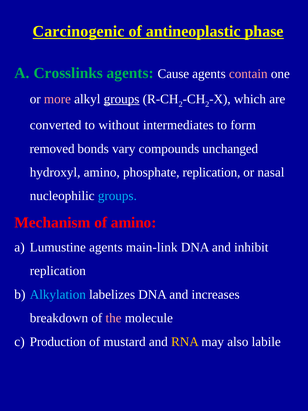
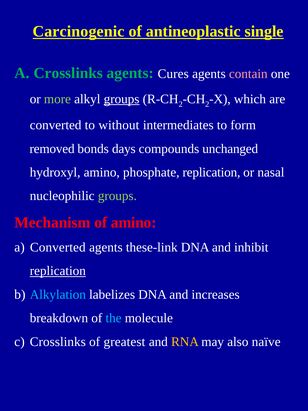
phase: phase -> single (264, 31)
Cause: Cause -> Cures (173, 74)
more colour: pink -> light green (57, 99)
vary: vary -> days (124, 149)
groups colour: light blue -> light green (117, 196)
Lumustine: Lumustine -> Converted (58, 247)
main-link: main-link -> these-link (152, 247)
replication underline: none -> present (58, 271)
the colour: pink -> light blue (114, 318)
Production: Production -> Crosslinks (58, 341)
mustard: mustard -> greatest (124, 341)
labile: labile -> naïve (266, 341)
